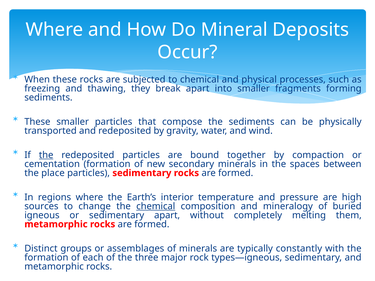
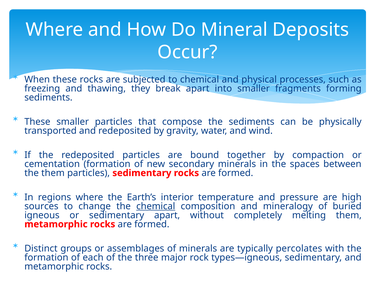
the underline: present -> none (46, 155)
the place: place -> them (53, 173)
constantly: constantly -> percolates (299, 249)
